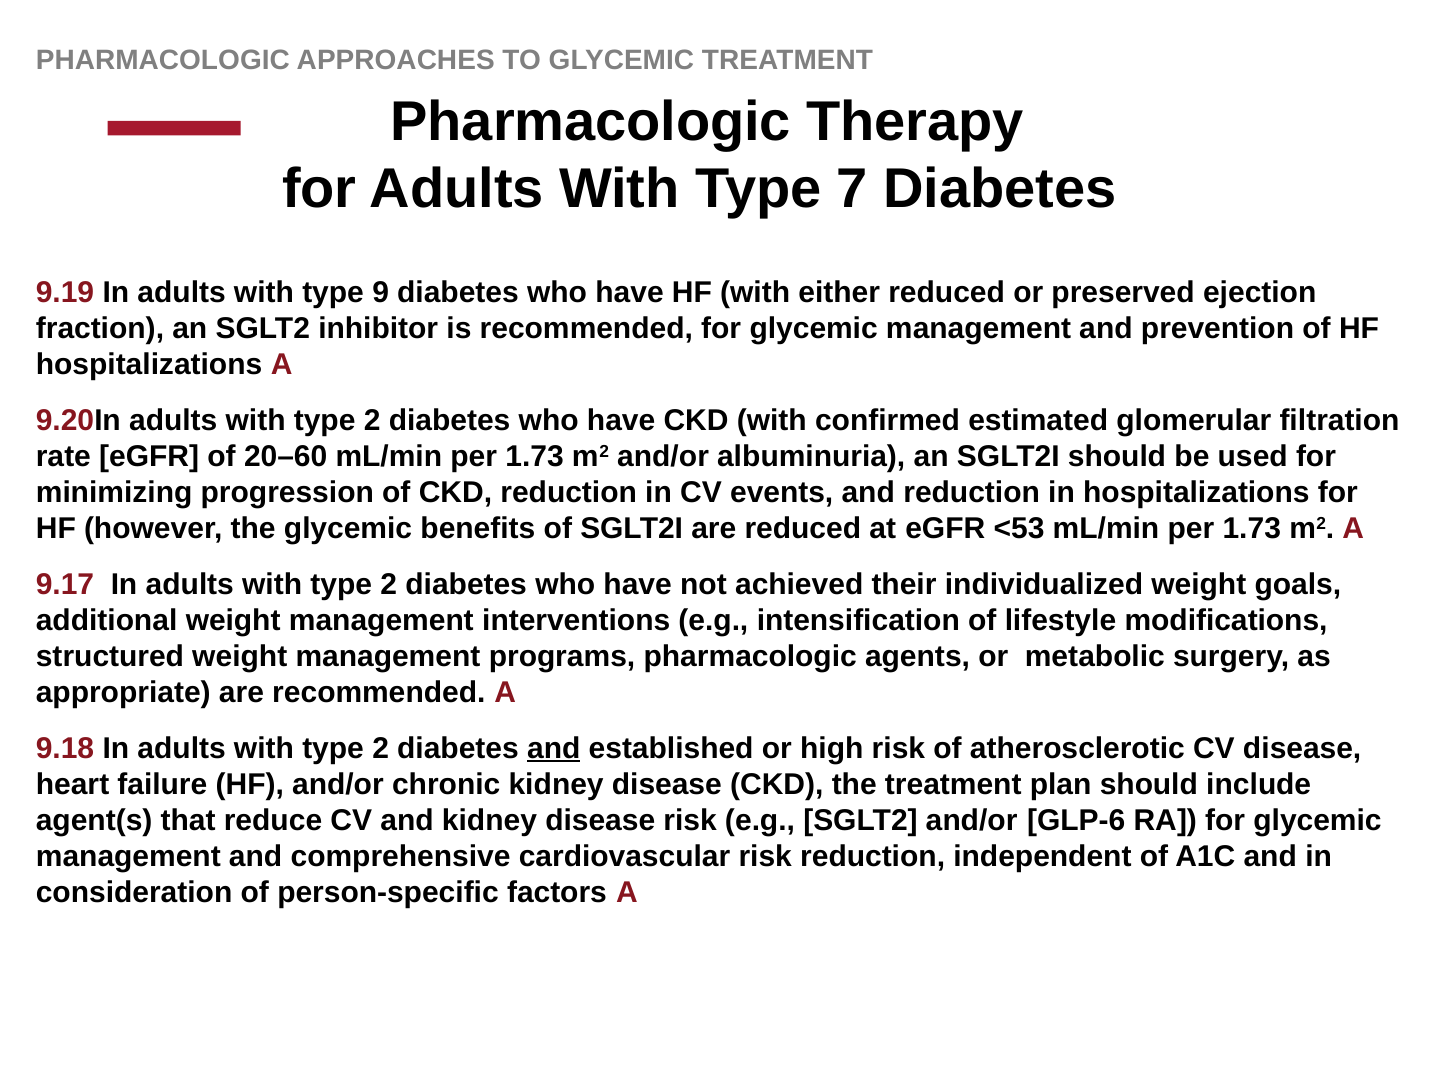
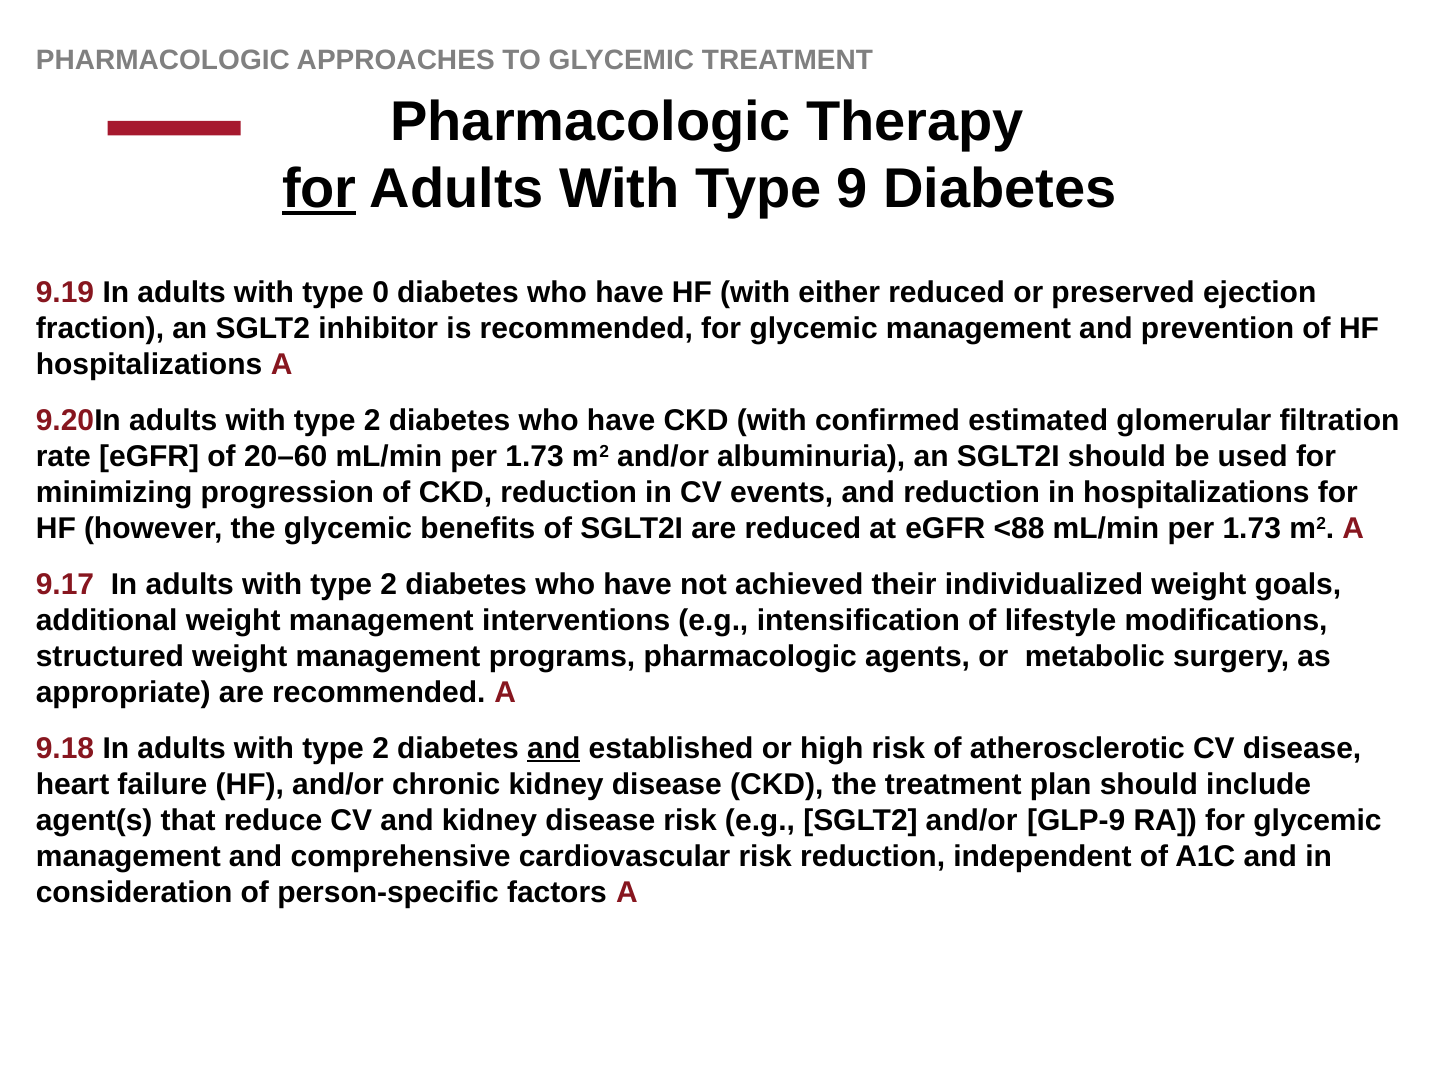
for underline: none -> present (319, 189)
7: 7 -> 9 (852, 189)
9: 9 -> 0 (381, 292)
<53: <53 -> <88 (1019, 528)
GLP-6: GLP-6 -> GLP-9 (1076, 820)
